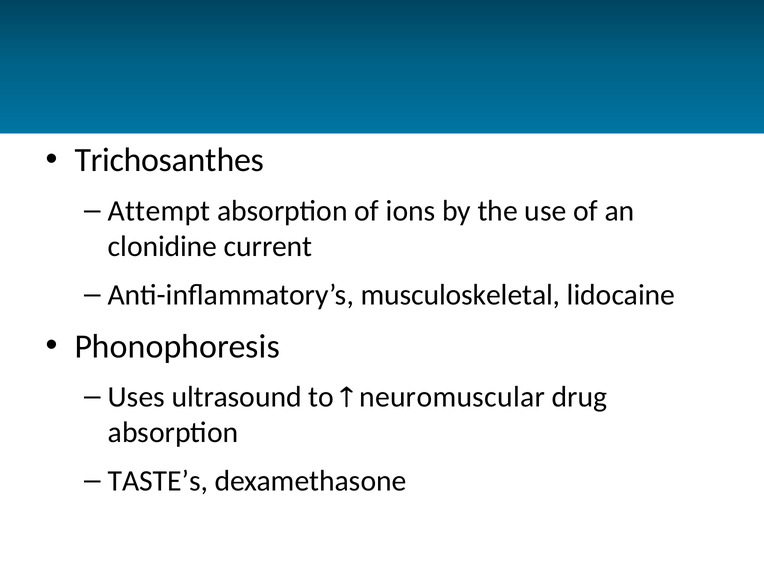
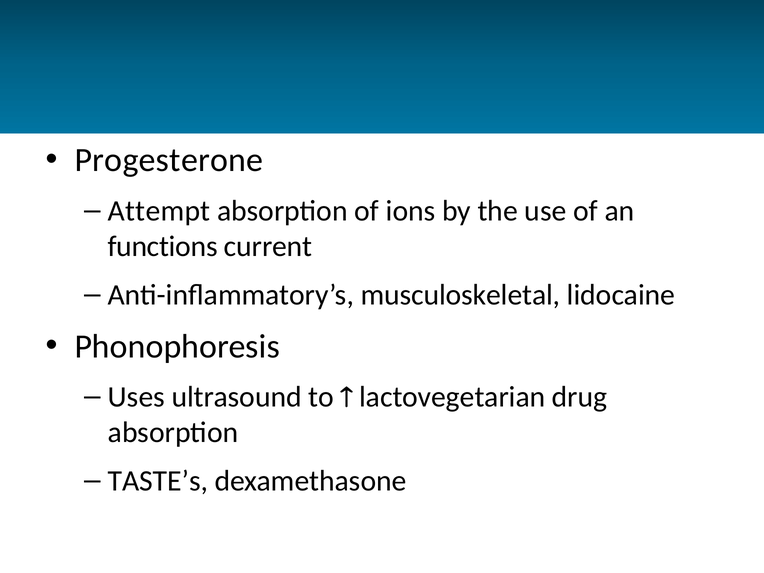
Trichosanthes: Trichosanthes -> Progesterone (169, 160)
clonidine: clonidine -> functions (163, 247)
neuromuscular: neuromuscular -> lactovegetarian (452, 397)
